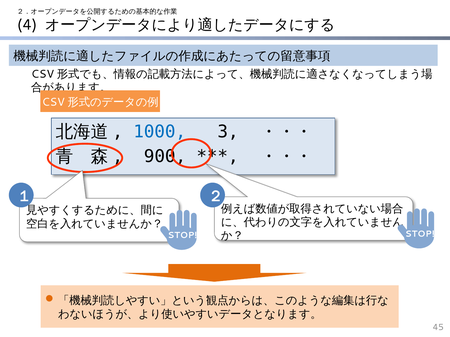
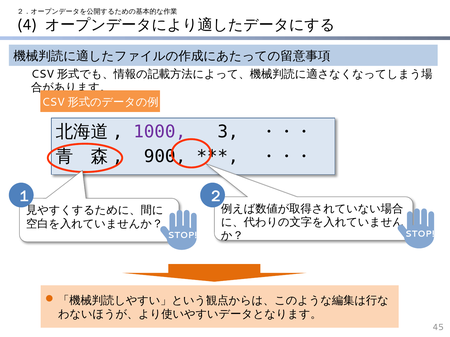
1000 colour: blue -> purple (160, 132)
